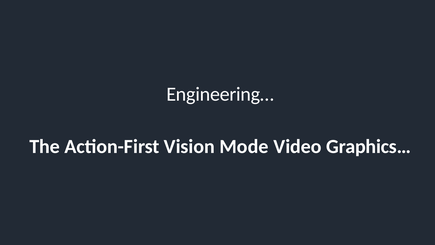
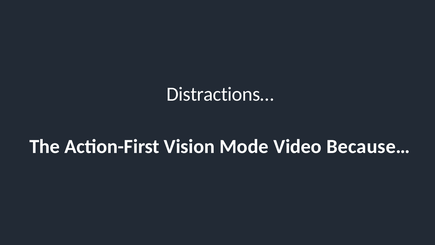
Engineering…: Engineering… -> Distractions… (220, 94)
Graphics…: Graphics… -> Because… (368, 146)
